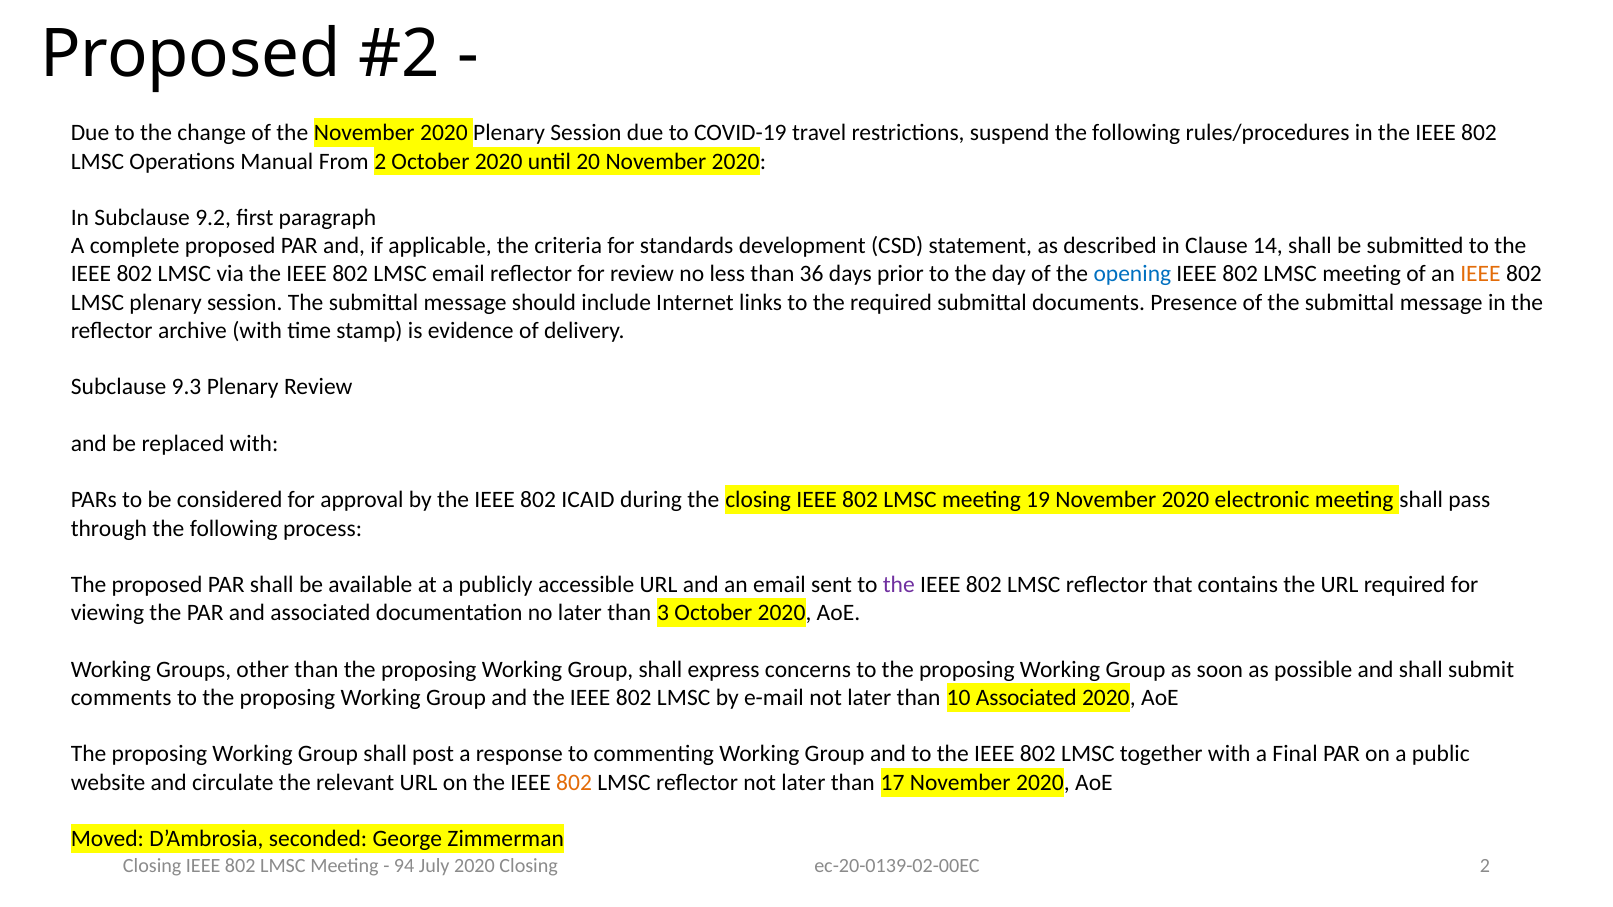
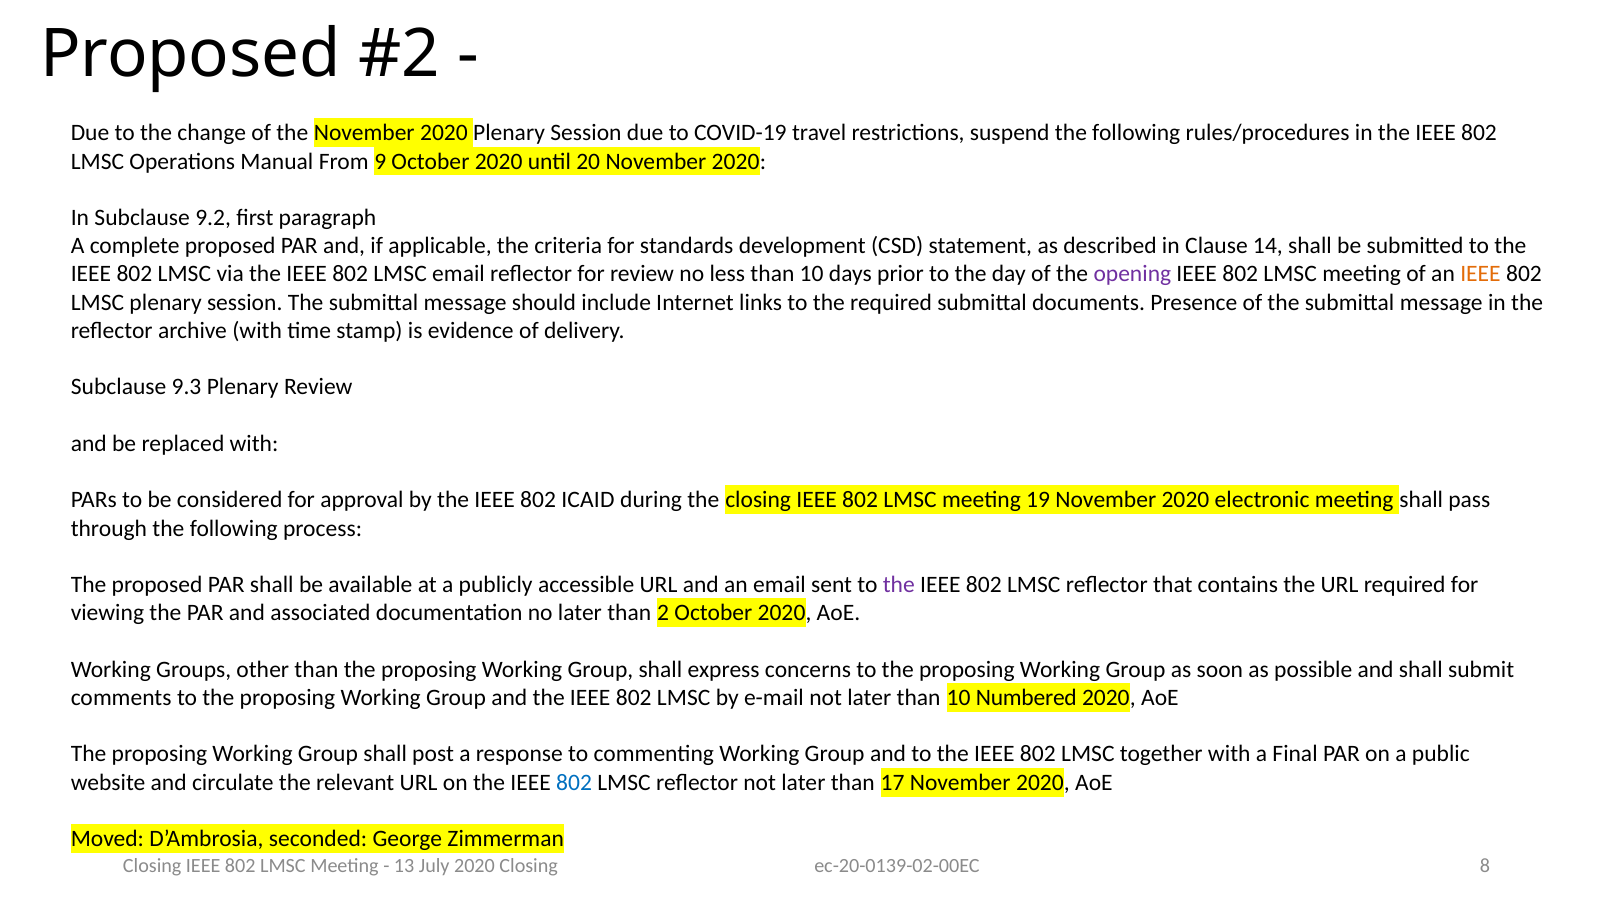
From 2: 2 -> 9 (380, 161)
less than 36: 36 -> 10 (812, 274)
opening colour: blue -> purple (1132, 274)
3: 3 -> 2 (663, 613)
10 Associated: Associated -> Numbered (1026, 698)
802 colour: orange -> blue (574, 783)
ec-20-0139-02-00EC 2: 2 -> 8 (1485, 866)
94: 94 -> 13 (404, 866)
